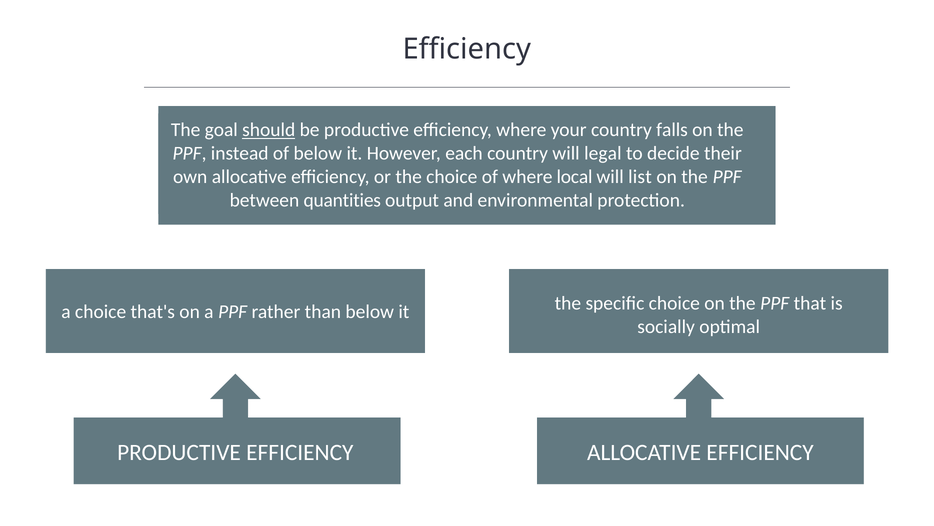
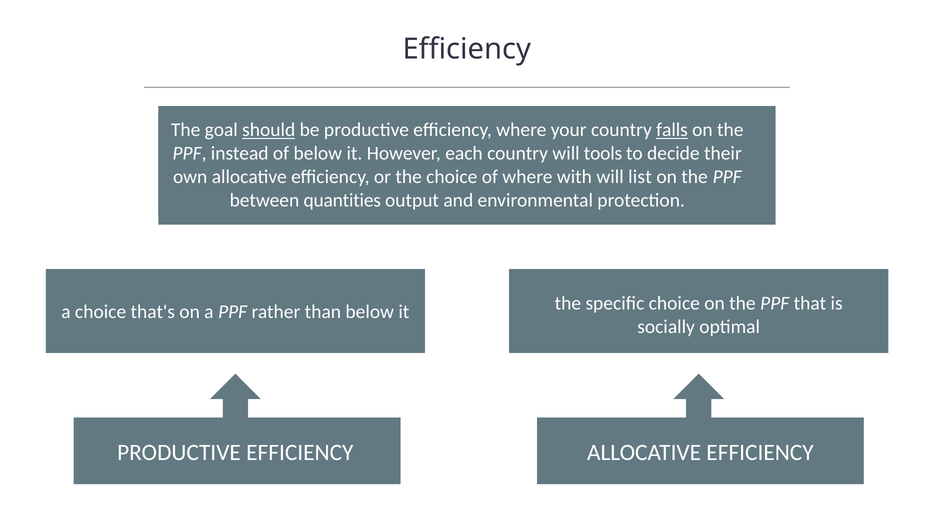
falls underline: none -> present (672, 130)
legal: legal -> tools (603, 153)
local: local -> with (574, 177)
